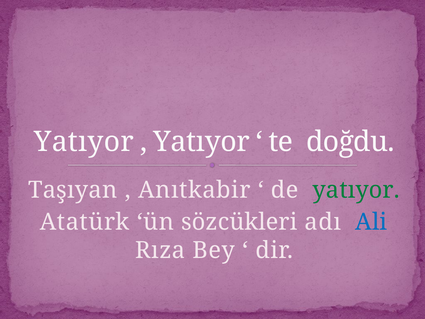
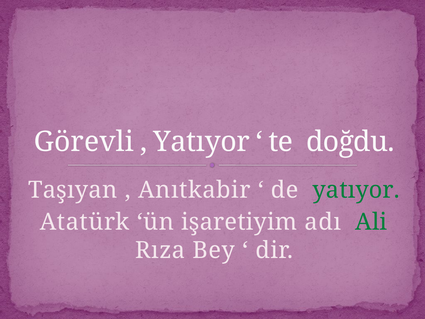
Yatıyor: Yatıyor -> Görevli (84, 142)
sözcükleri: sözcükleri -> işaretiyim (239, 222)
Ali colour: blue -> green (371, 222)
